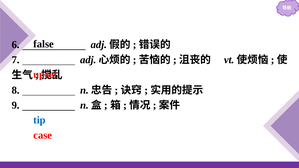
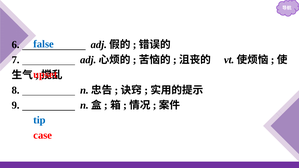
false colour: black -> blue (44, 44)
